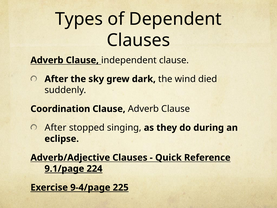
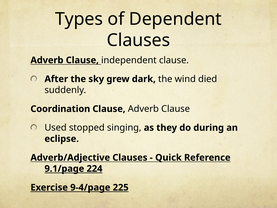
After: After -> Used (56, 128)
